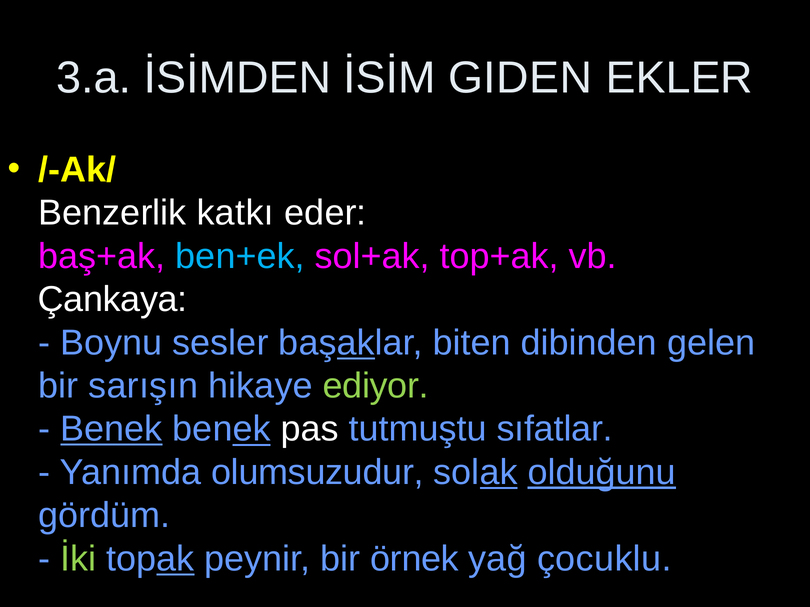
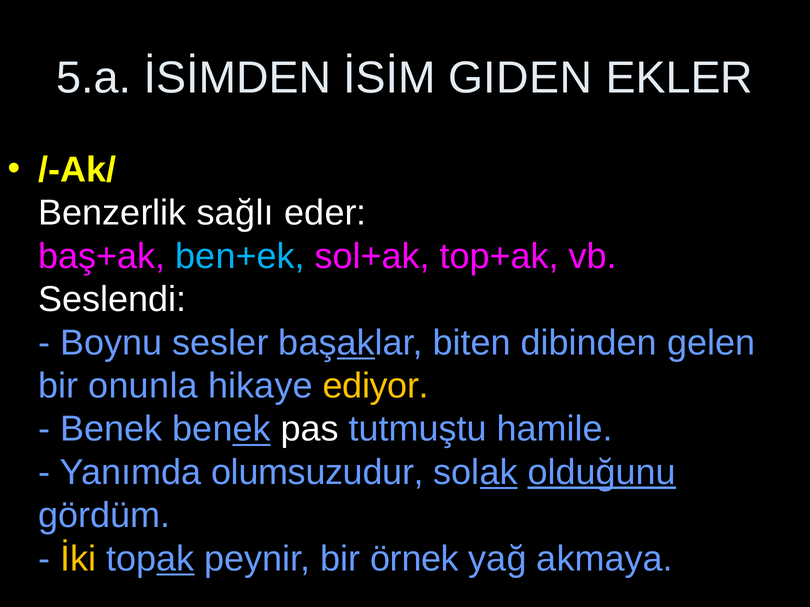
3.a: 3.a -> 5.a (94, 78)
katkı: katkı -> sağlı (235, 213)
Çankaya: Çankaya -> Seslendi (112, 300)
sarışın: sarışın -> onunla (143, 386)
ediyor colour: light green -> yellow (376, 386)
Benek underline: present -> none (111, 429)
sıfatlar: sıfatlar -> hamile (555, 429)
İki colour: light green -> yellow (78, 559)
çocuklu: çocuklu -> akmaya (605, 559)
